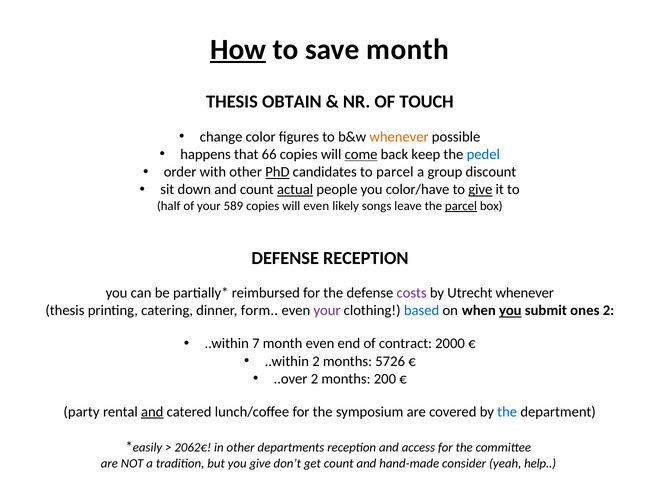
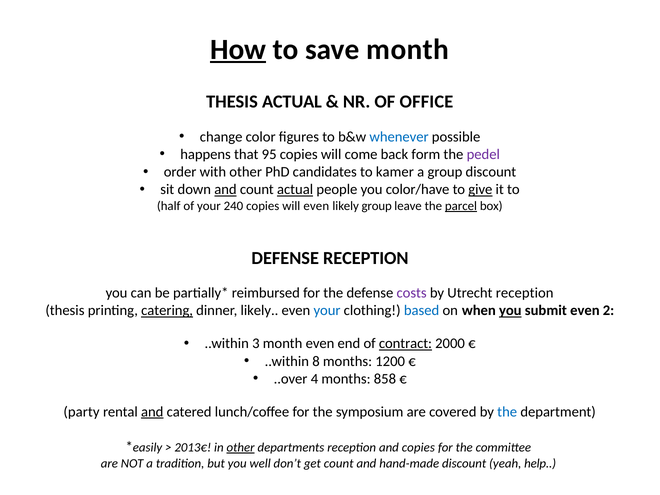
THESIS OBTAIN: OBTAIN -> ACTUAL (292, 102)
TOUCH: TOUCH -> OFFICE (426, 102)
whenever colour: orange -> blue (399, 137)
66: 66 -> 95 (269, 154)
come underline: present -> none (361, 154)
keep: keep -> form (426, 154)
pedel colour: blue -> purple (483, 154)
PhD underline: present -> none (277, 172)
to parcel: parcel -> kamer (395, 172)
and underline: none -> present (225, 190)
589: 589 -> 240 (233, 206)
likely songs: songs -> group (377, 206)
Utrecht whenever: whenever -> reception (525, 293)
catering underline: none -> present (167, 311)
dinner form: form -> likely (259, 311)
your colour: purple -> blue (327, 311)
submit ones: ones -> even (585, 311)
7: 7 -> 3 (256, 344)
contract underline: none -> present (405, 344)
..within 2: 2 -> 8 (316, 361)
5726: 5726 -> 1200 (390, 361)
..over 2: 2 -> 4 (314, 379)
200: 200 -> 858 (385, 379)
2062€: 2062€ -> 2013€ (193, 448)
other underline: none -> present (241, 448)
and access: access -> copies (418, 448)
you give: give -> well (260, 463)
hand-made consider: consider -> discount (464, 463)
